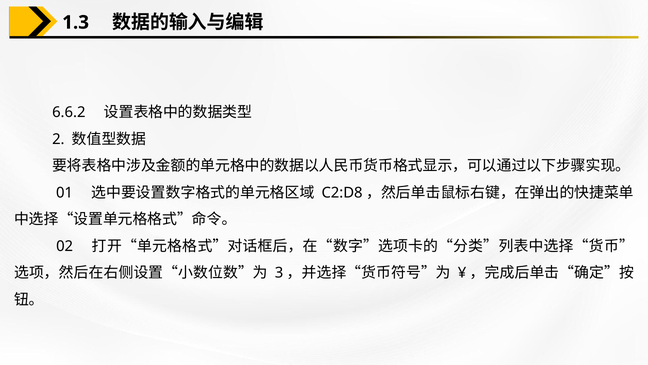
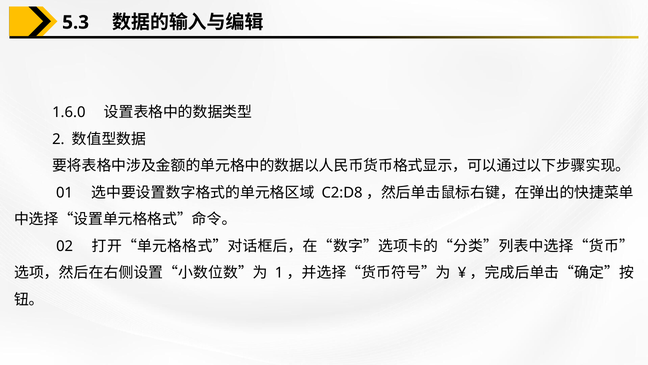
1.3: 1.3 -> 5.3 (76, 22)
6.6.2: 6.6.2 -> 1.6.0 (69, 112)
3: 3 -> 1 (279, 273)
